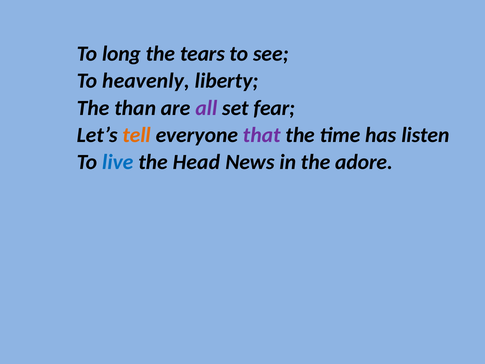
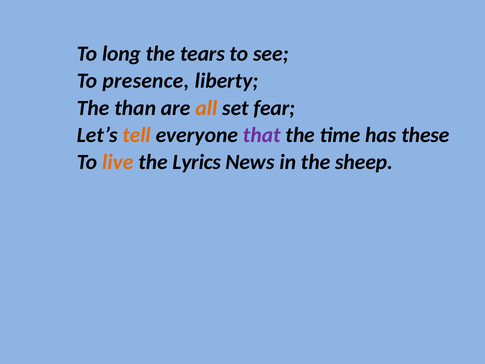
heavenly: heavenly -> presence (146, 81)
all colour: purple -> orange (206, 108)
listen: listen -> these (425, 135)
live colour: blue -> orange (118, 162)
Head: Head -> Lyrics (197, 162)
adore: adore -> sheep (364, 162)
